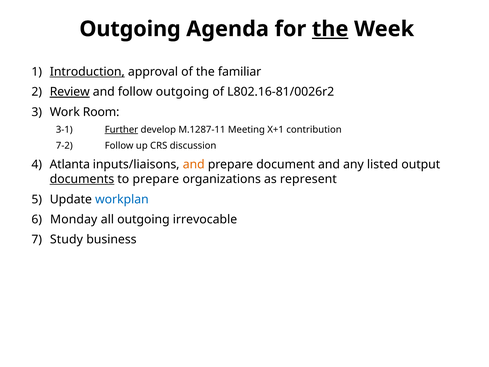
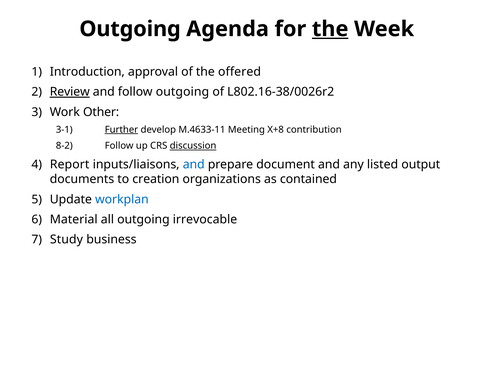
Introduction underline: present -> none (87, 72)
familiar: familiar -> offered (240, 72)
L802.16-81/0026r2: L802.16-81/0026r2 -> L802.16-38/0026r2 (281, 92)
Room: Room -> Other (101, 112)
M.1287-11: M.1287-11 -> M.4633-11 (202, 130)
X+1: X+1 -> X+8 (276, 130)
7-2: 7-2 -> 8-2 (64, 146)
discussion underline: none -> present (193, 146)
Atlanta: Atlanta -> Report (70, 164)
and colour: orange -> blue (194, 164)
documents underline: present -> none (82, 179)
to prepare: prepare -> creation (156, 179)
represent: represent -> contained (308, 179)
Monday: Monday -> Material (74, 219)
